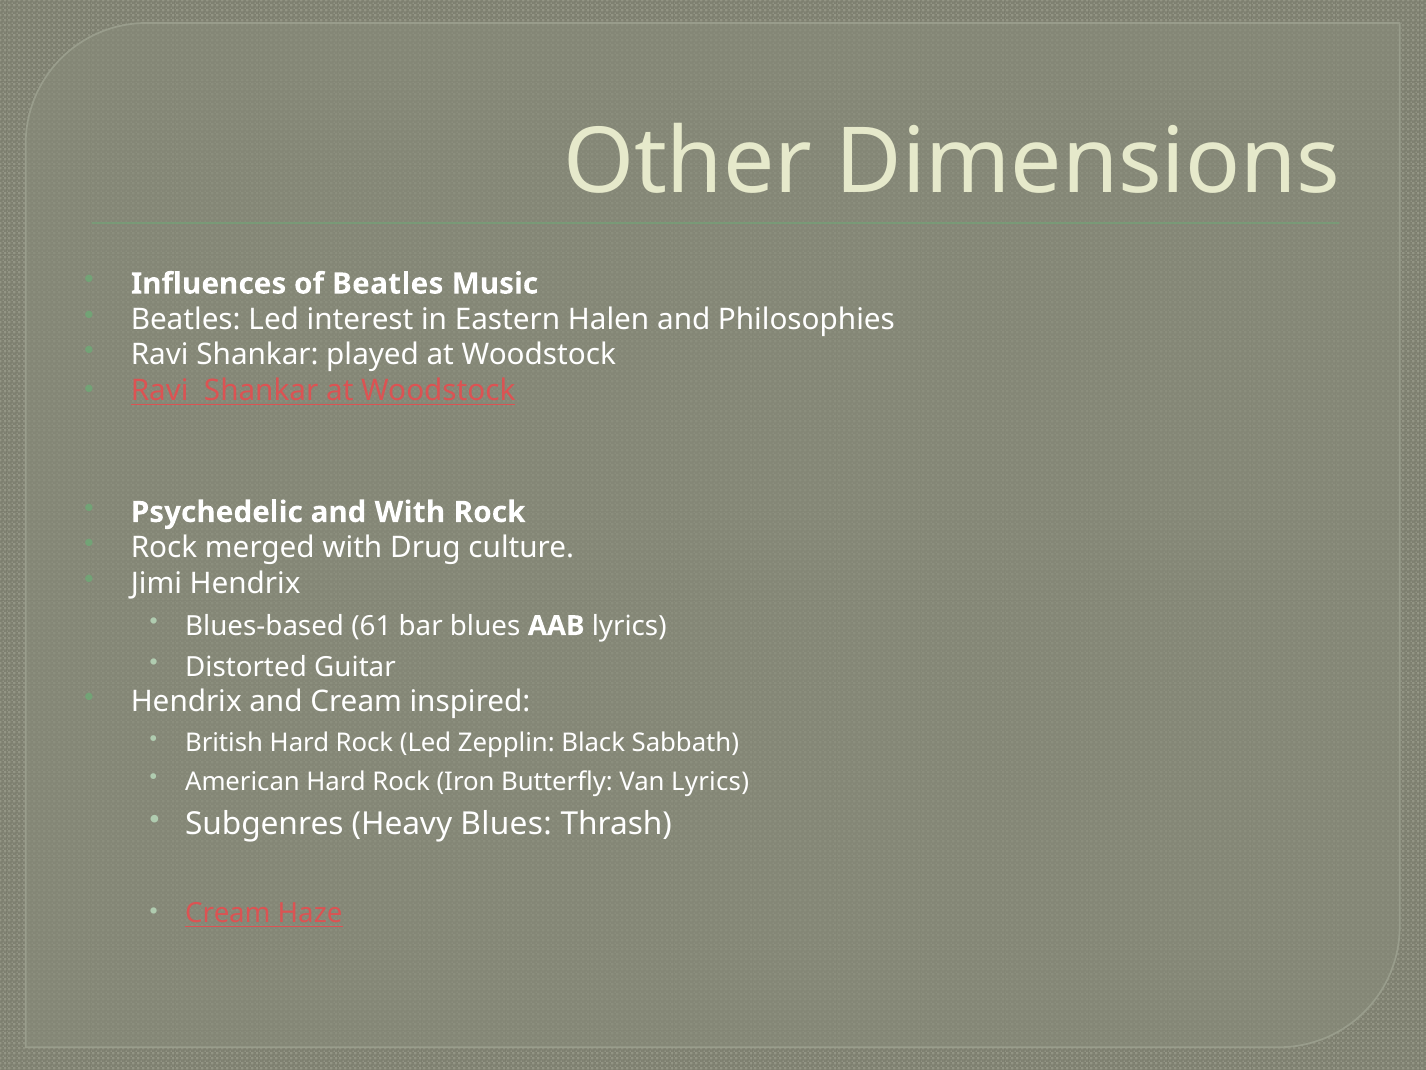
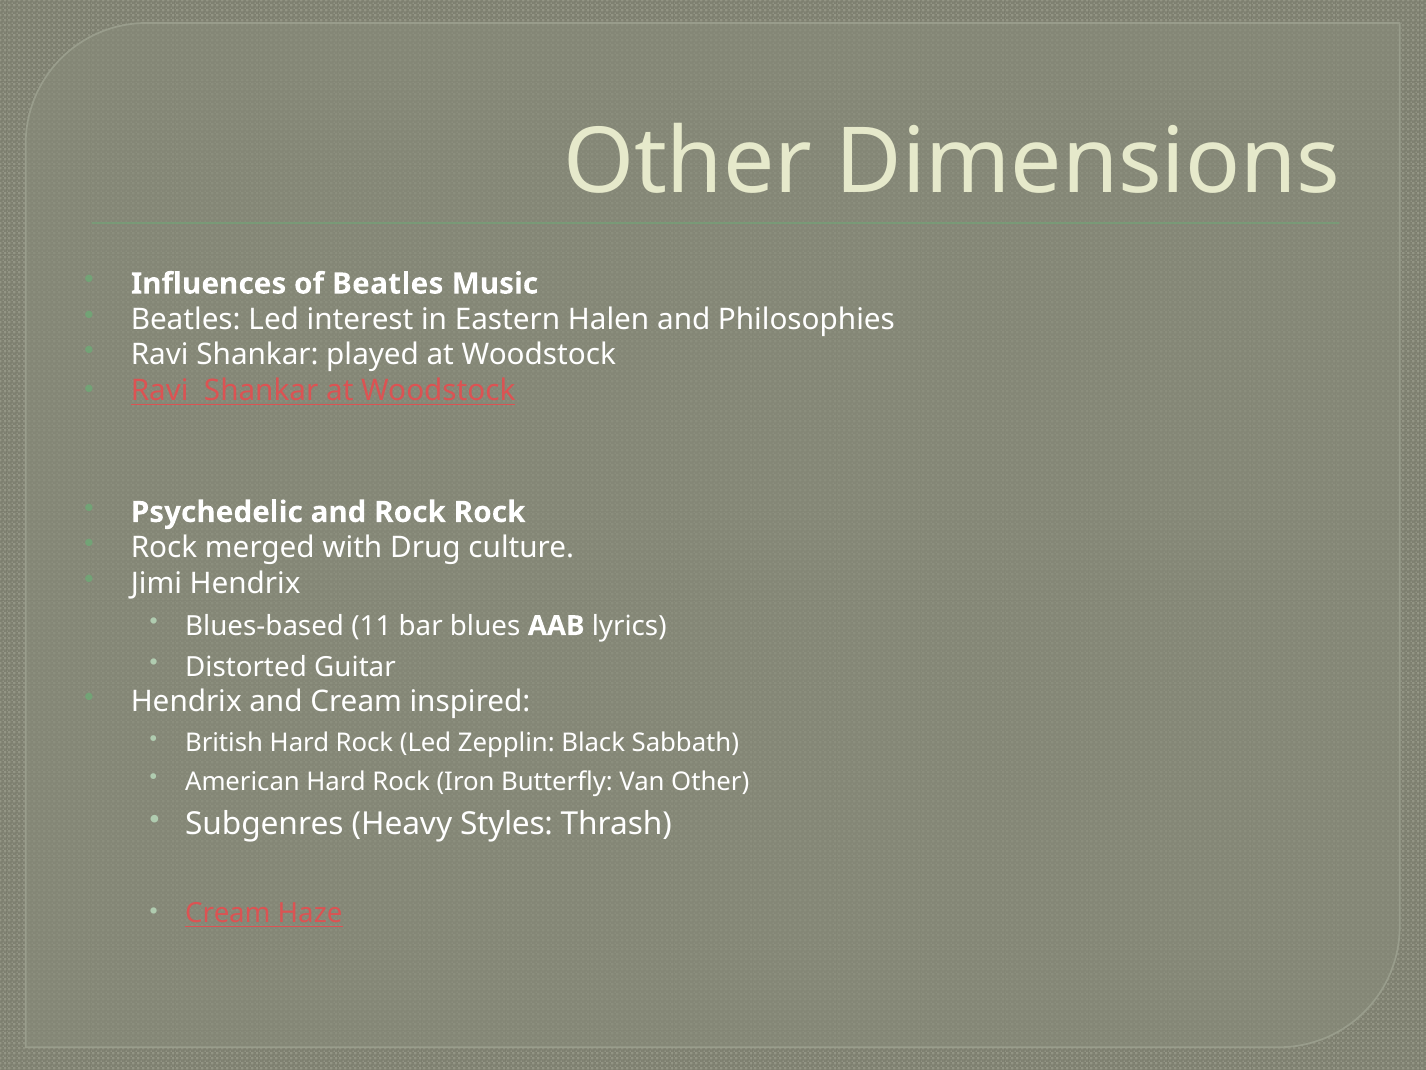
and With: With -> Rock (410, 512)
61: 61 -> 11 (371, 626)
Van Lyrics: Lyrics -> Other (710, 781)
Heavy Blues: Blues -> Styles (506, 824)
